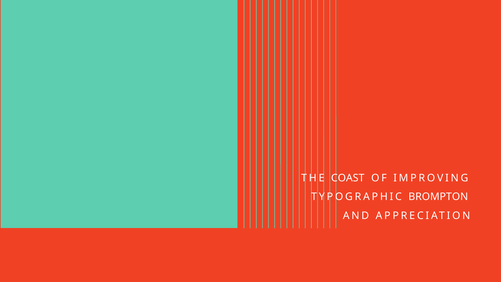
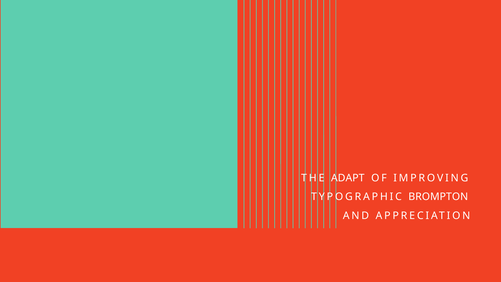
COAST: COAST -> ADAPT (348, 178)
